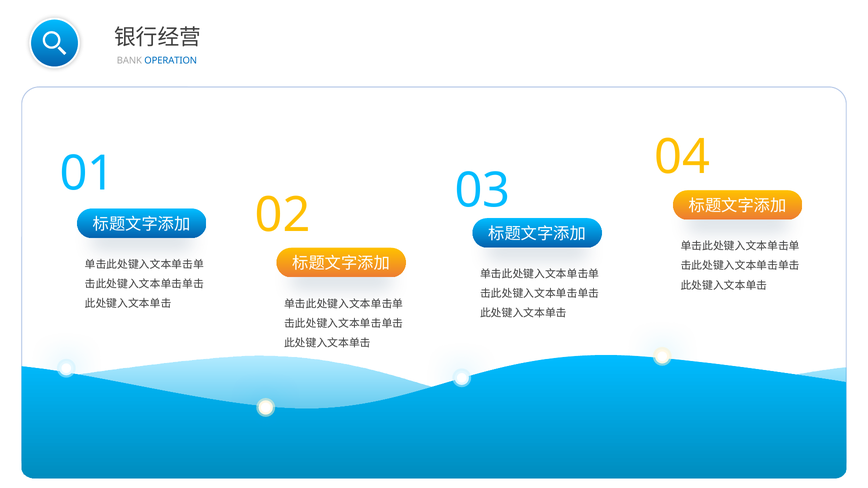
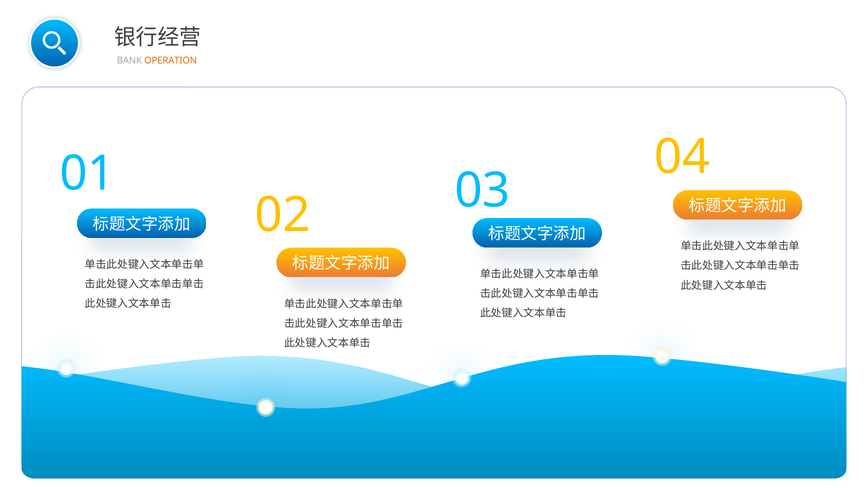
OPERATION colour: blue -> orange (171, 61)
